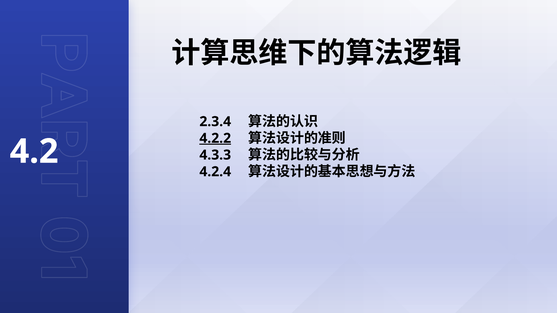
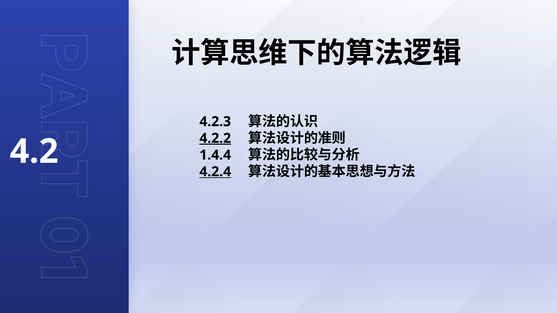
2.3.4: 2.3.4 -> 4.2.3 (215, 122)
4.3.3: 4.3.3 -> 1.4.4 (215, 155)
4.2.4 underline: none -> present (215, 172)
